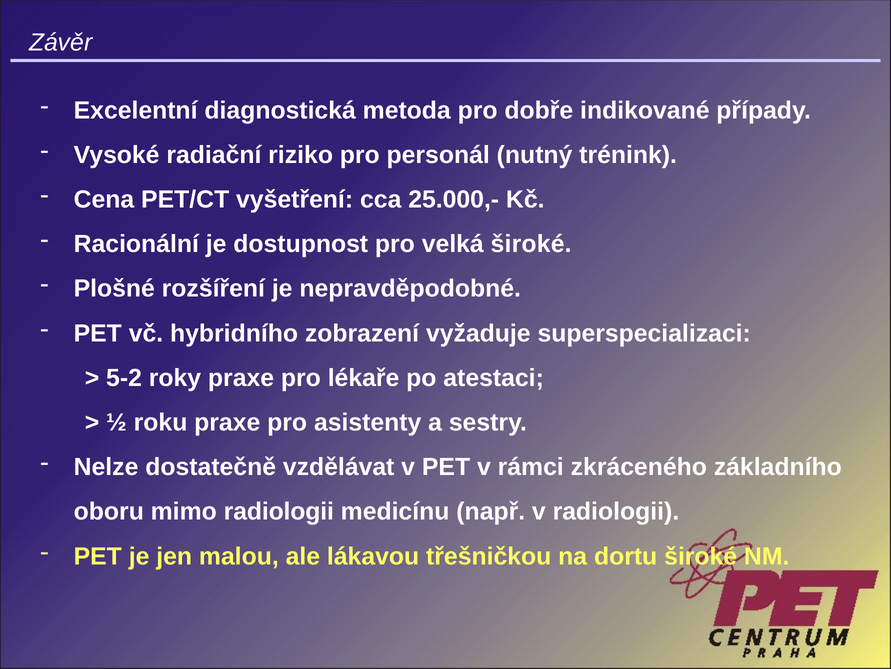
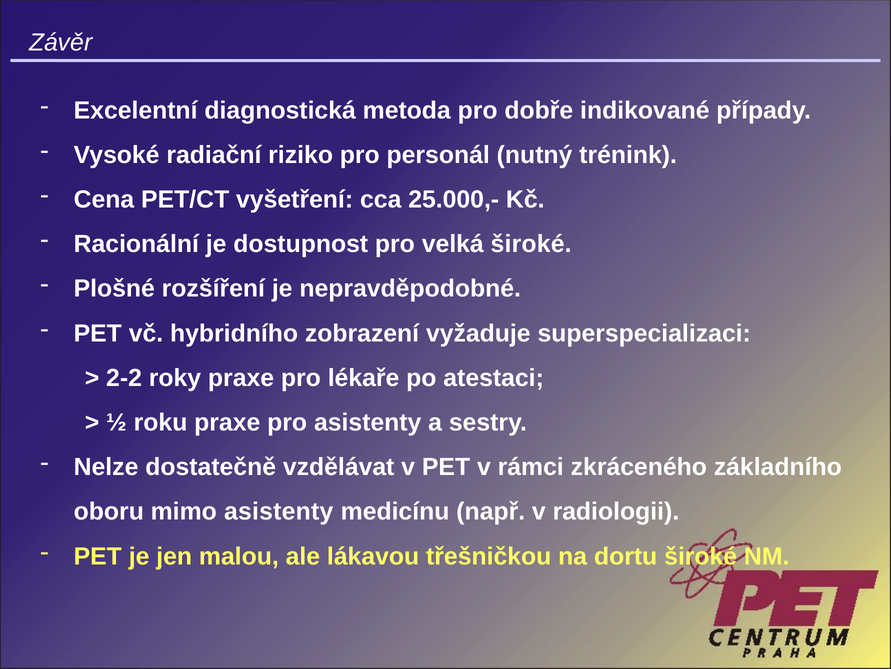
5-2: 5-2 -> 2-2 (124, 378)
mimo radiologii: radiologii -> asistenty (279, 511)
